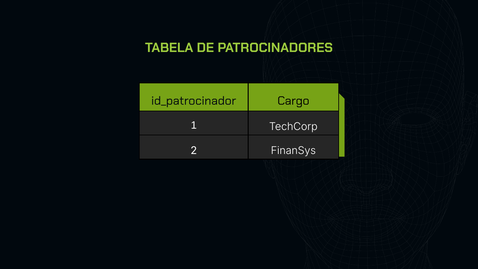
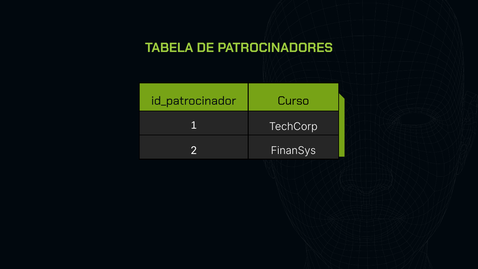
Cargo: Cargo -> Curso (293, 101)
